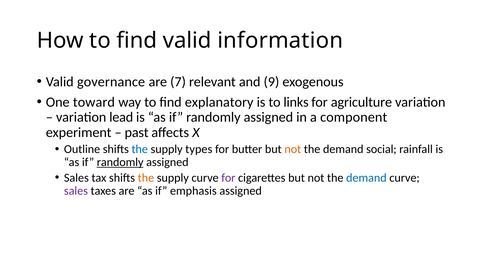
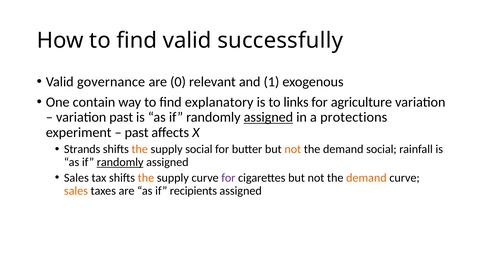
information: information -> successfully (280, 41)
7: 7 -> 0 (178, 82)
9: 9 -> 1 (271, 82)
toward: toward -> contain (94, 102)
variation lead: lead -> past (121, 117)
assigned underline: none -> present (268, 117)
component: component -> protections (354, 117)
Outline: Outline -> Strands (82, 149)
the colour: blue -> orange (140, 149)
supply types: types -> social (199, 149)
demand colour: blue -> orange (366, 178)
sales colour: purple -> orange (76, 191)
emphasis: emphasis -> recipients (193, 191)
